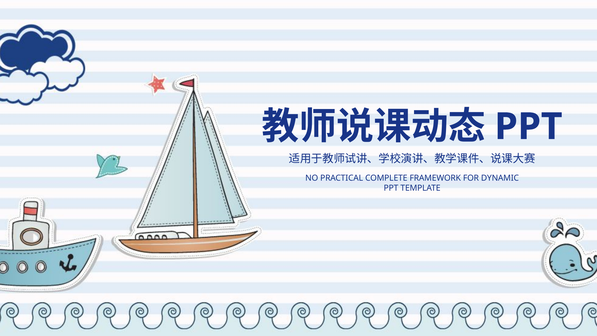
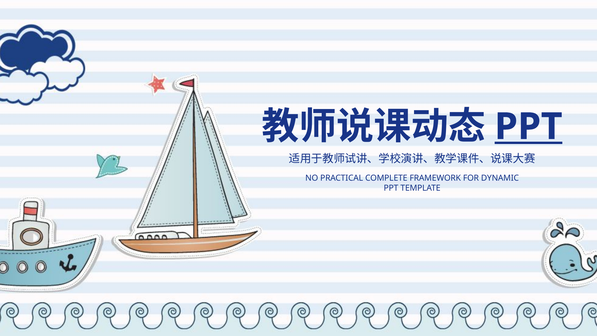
PPT underline: none -> present (528, 127)
